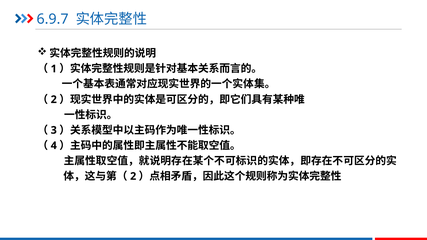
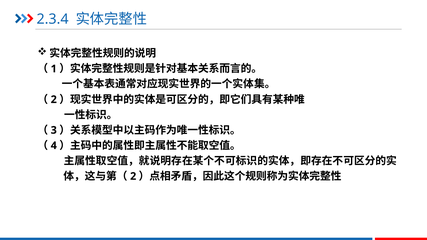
6.9.7: 6.9.7 -> 2.3.4 (53, 19)
